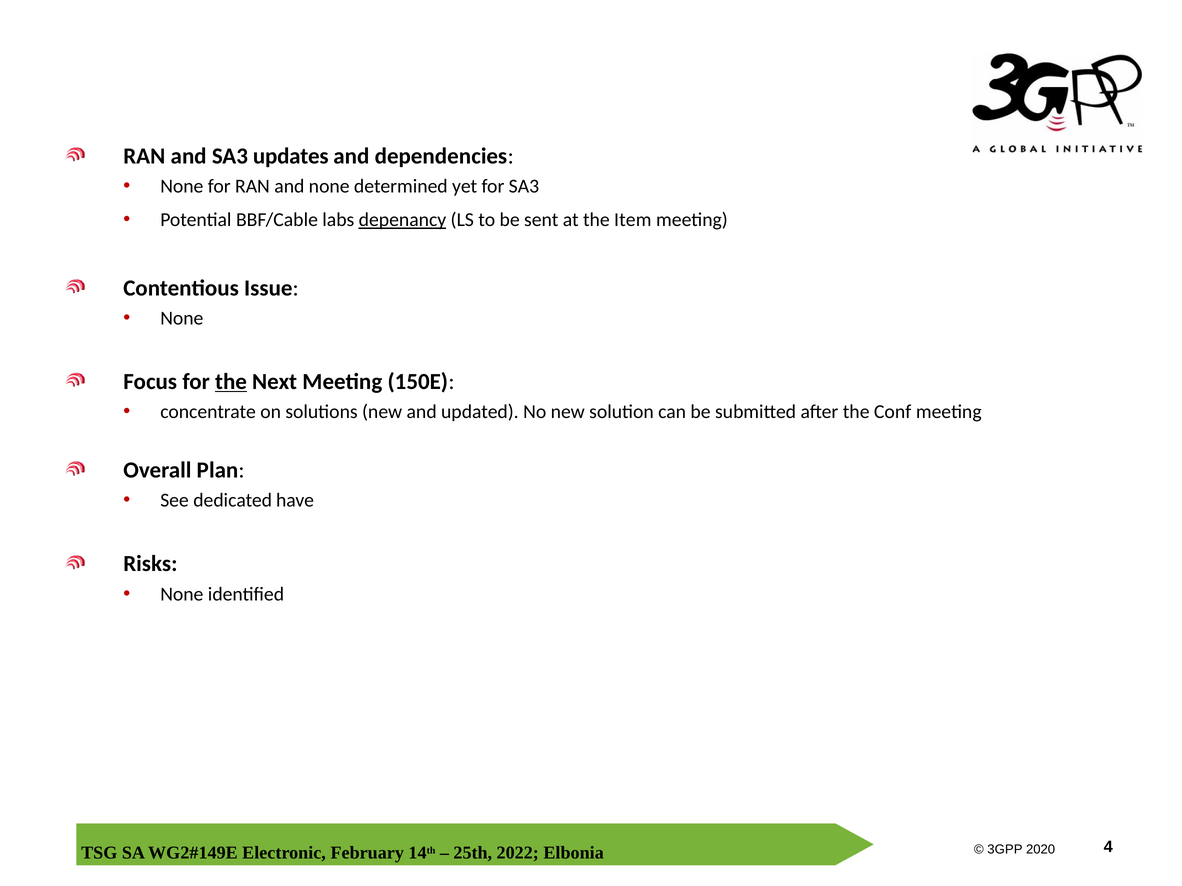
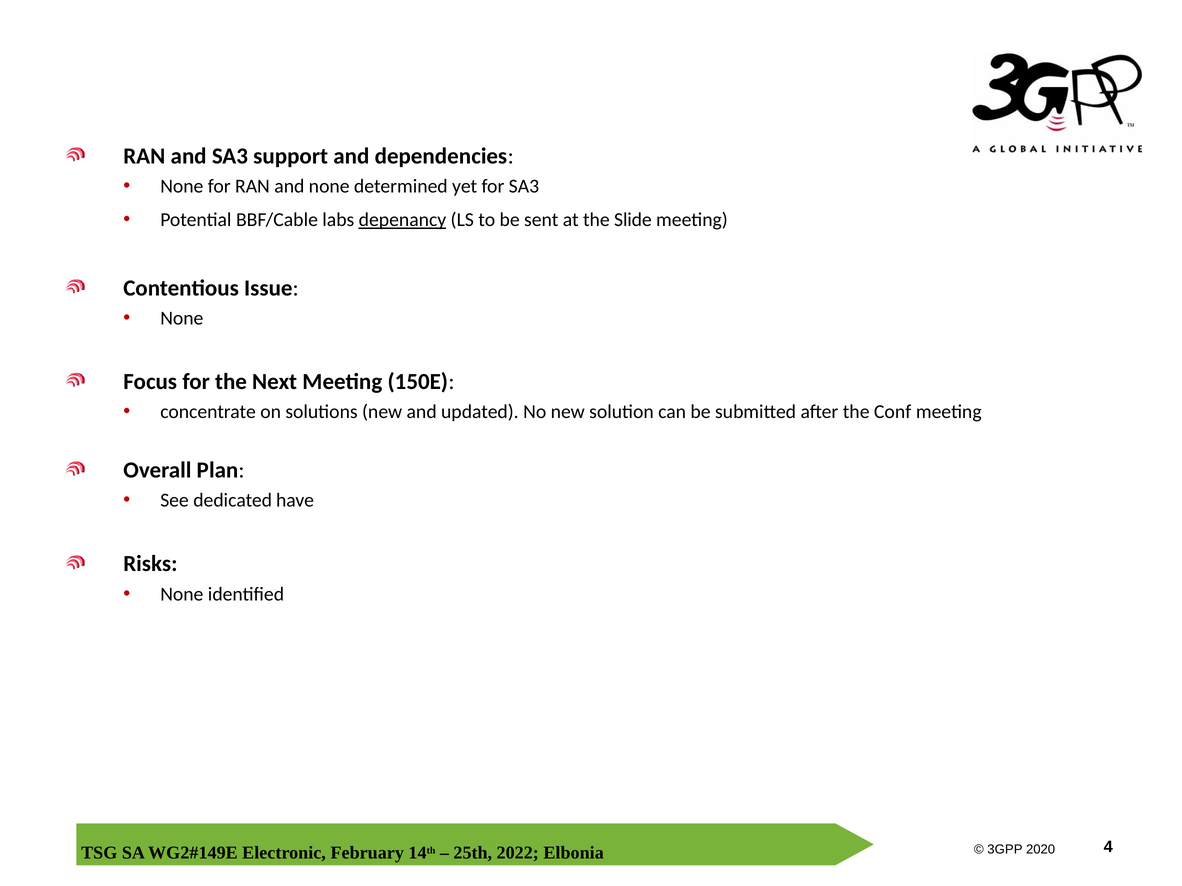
updates: updates -> support (291, 156)
Item: Item -> Slide (633, 220)
the underline: present -> none (231, 382)
